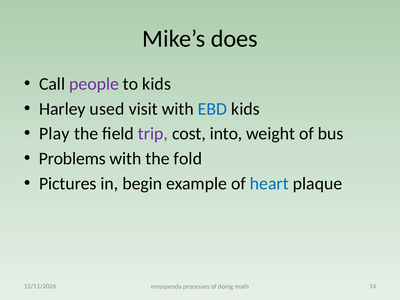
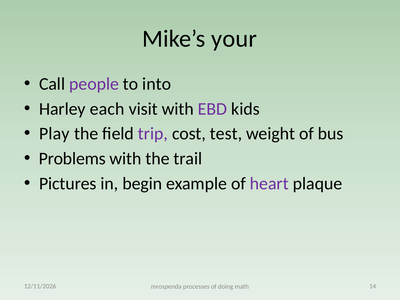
does: does -> your (234, 39)
to kids: kids -> into (157, 84)
used: used -> each (107, 109)
EBD colour: blue -> purple (213, 109)
into: into -> test (226, 134)
fold: fold -> trail (188, 159)
heart colour: blue -> purple (269, 184)
